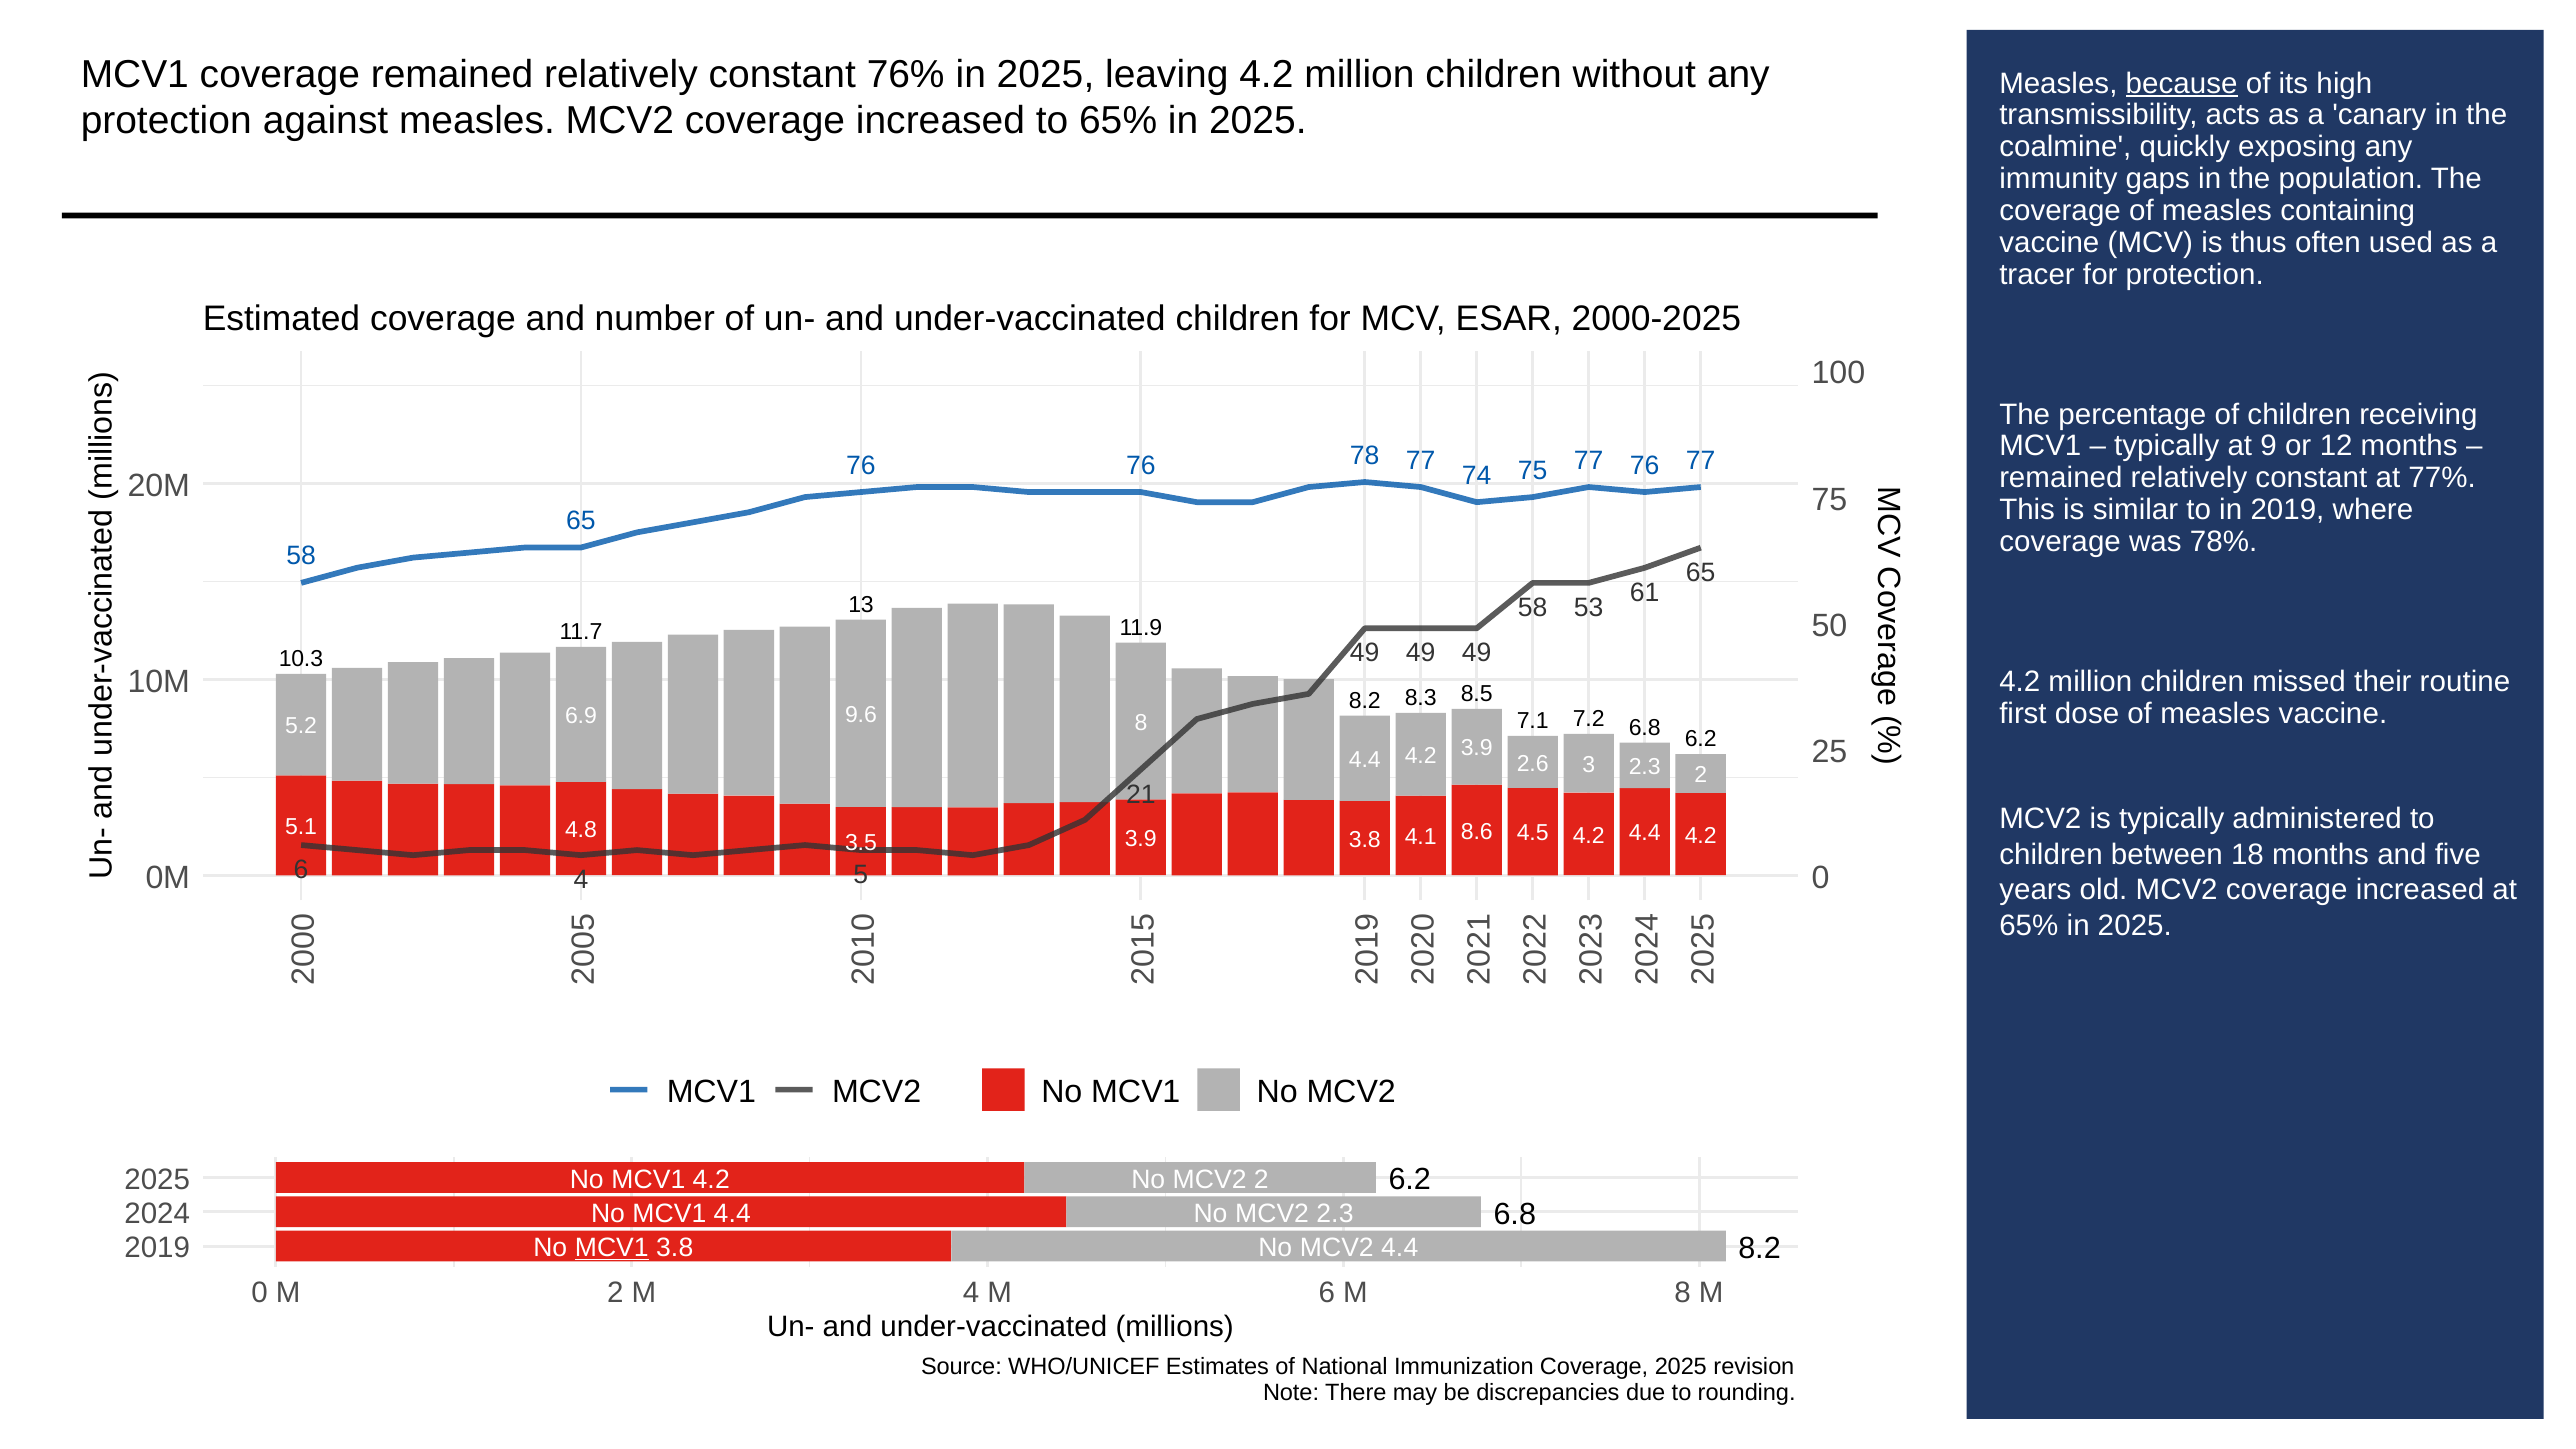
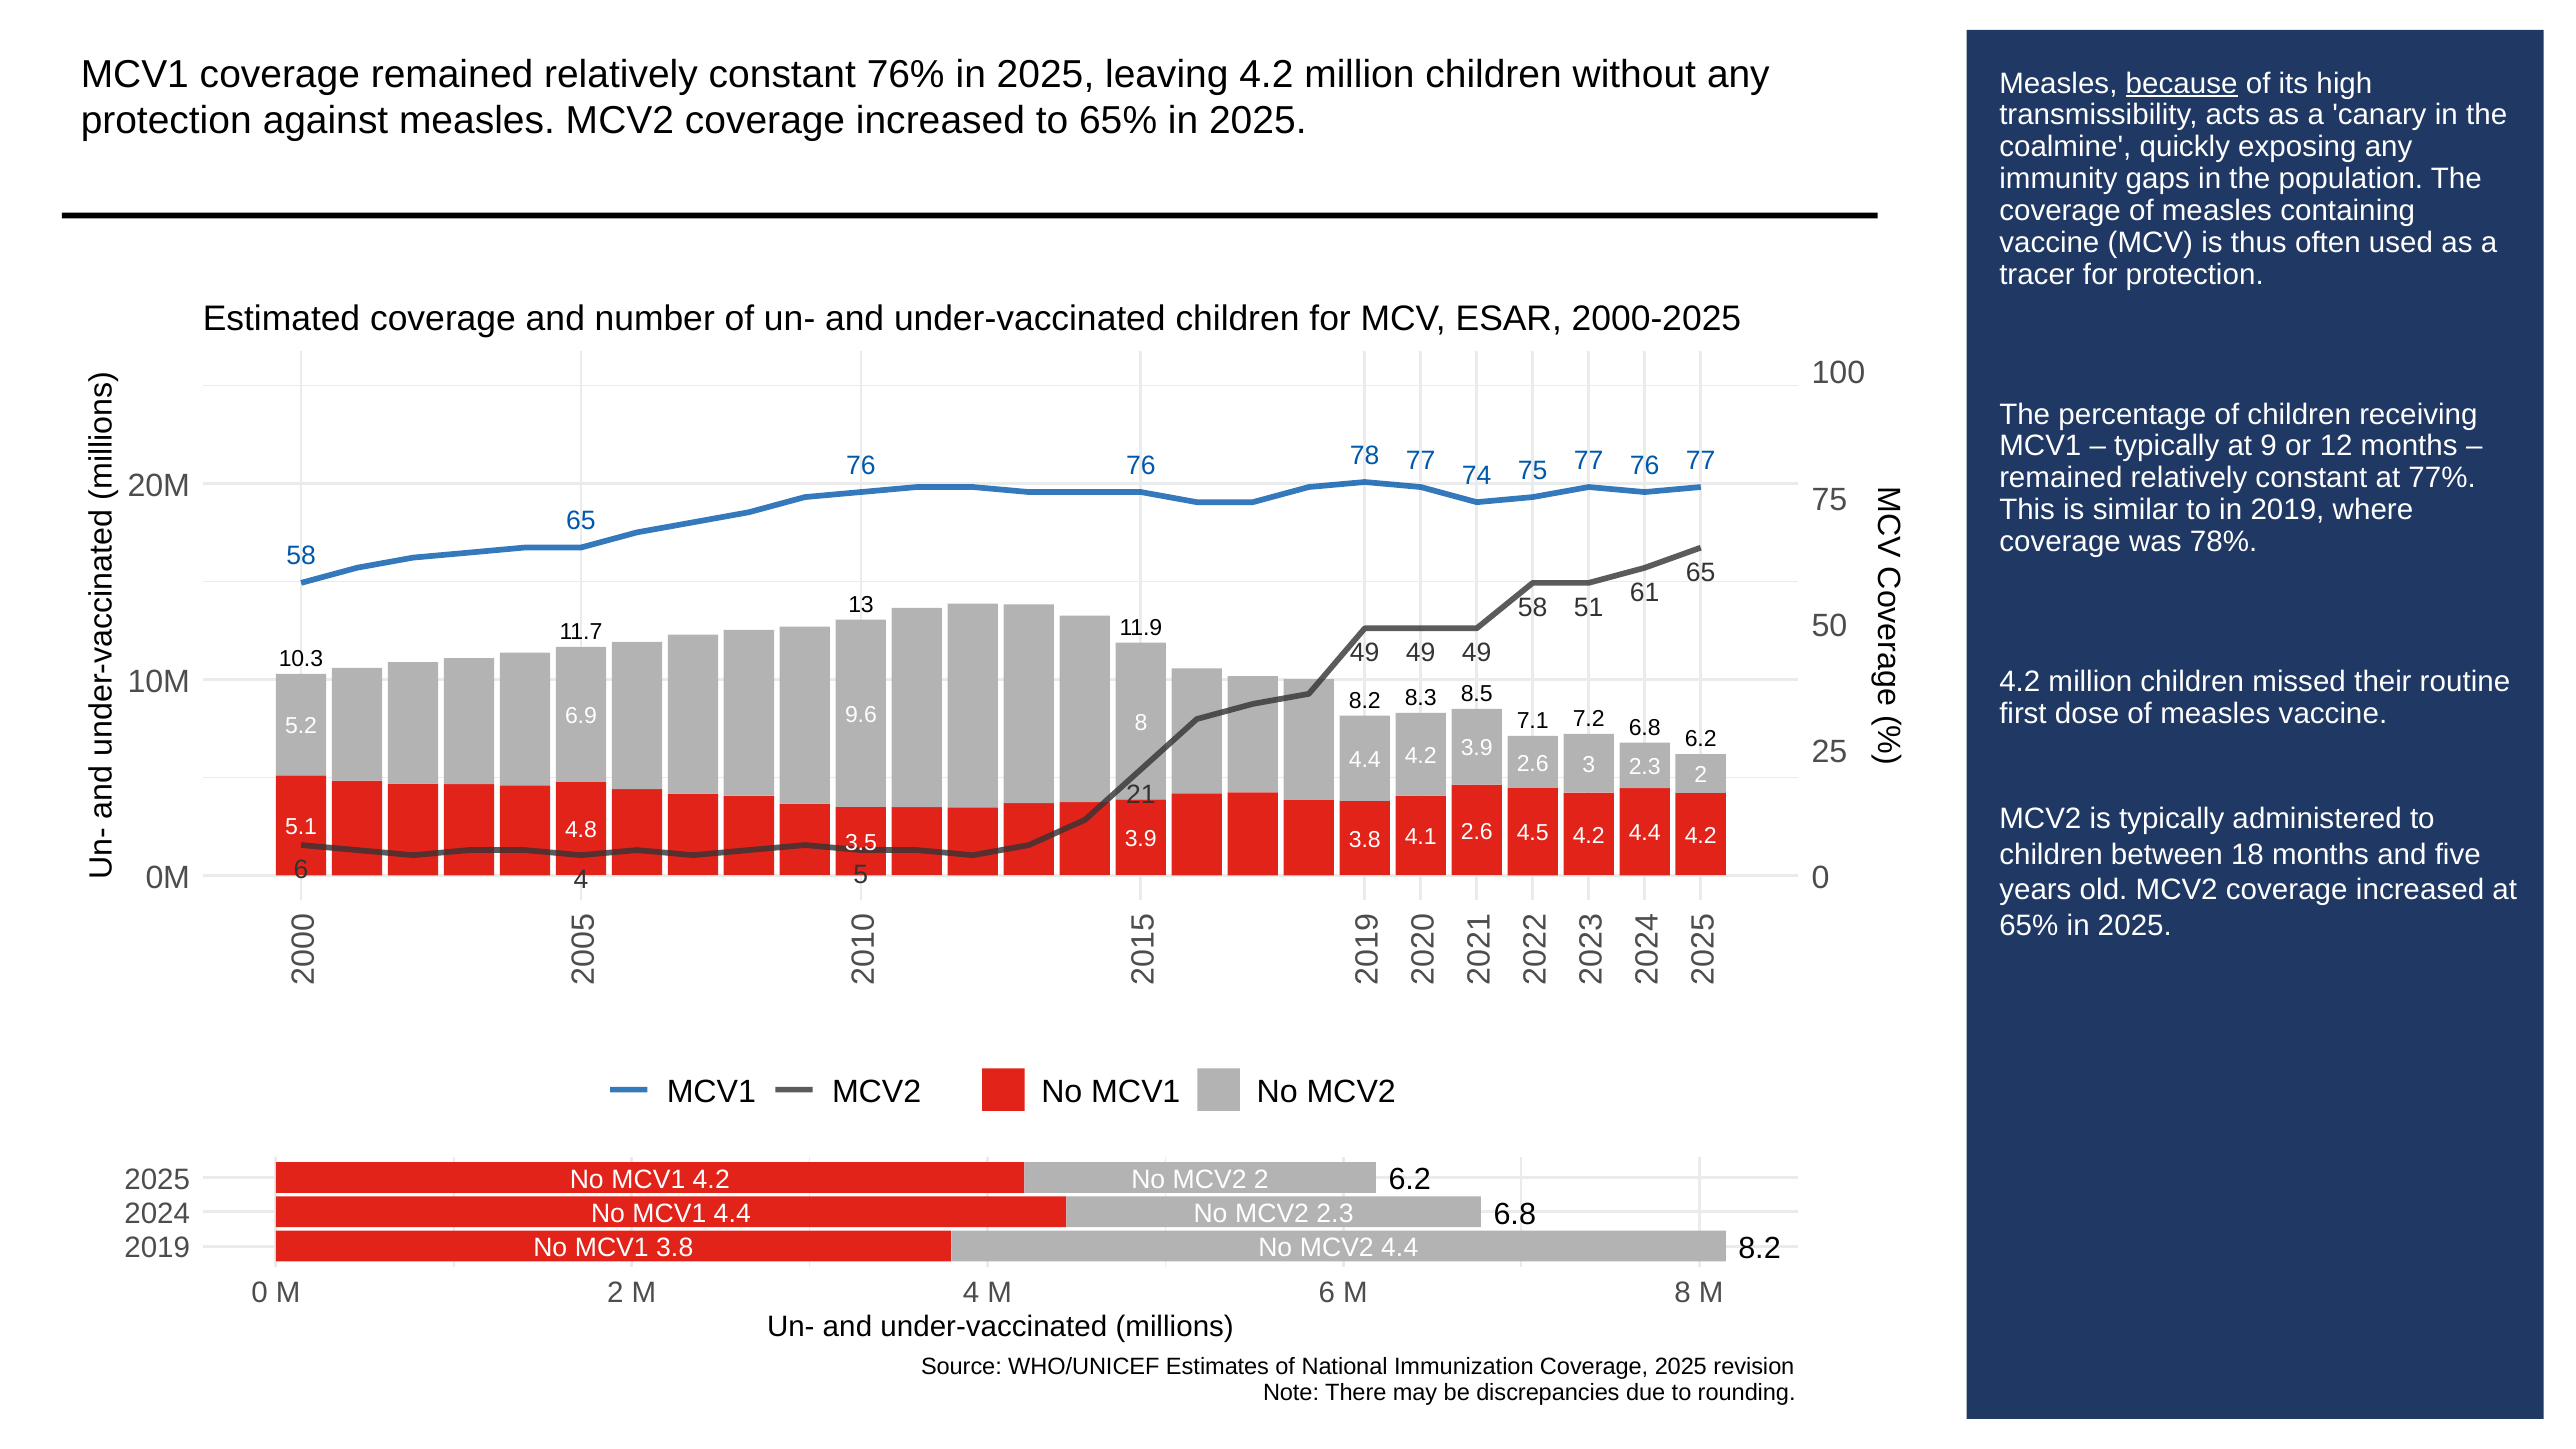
53: 53 -> 51 (1589, 608)
4.1 8.6: 8.6 -> 2.6 (1477, 832)
MCV1 underline: present -> none (612, 1248)
